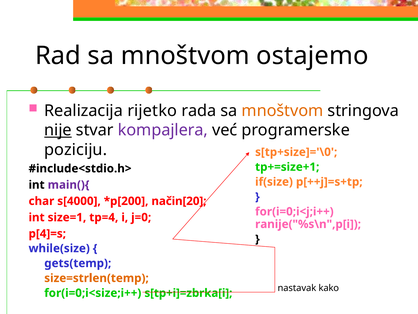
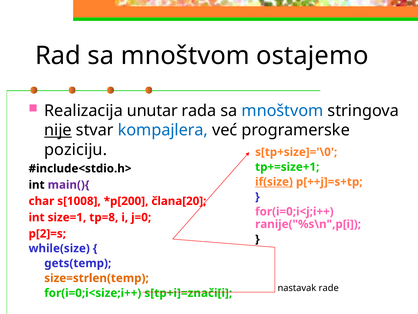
rijetko: rijetko -> unutar (152, 111)
mnoštvom colour: orange -> blue (282, 111)
kompajlera colour: purple -> blue (163, 130)
if(size underline: none -> present (274, 182)
s[4000: s[4000 -> s[1008 (79, 201)
način[20: način[20 -> člana[20 (179, 201)
tp=4: tp=4 -> tp=8 (104, 217)
p[4]=s: p[4]=s -> p[2]=s (47, 233)
kako: kako -> rade (329, 288)
s[tp+i]=zbrka[i: s[tp+i]=zbrka[i -> s[tp+i]=znači[i (188, 293)
